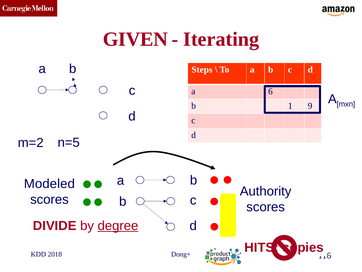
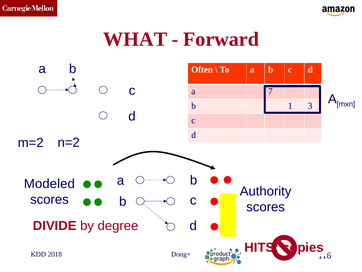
GIVEN: GIVEN -> WHAT (135, 39)
Iterating: Iterating -> Forward (221, 39)
Steps: Steps -> Often (202, 70)
6: 6 -> 7 (270, 91)
9: 9 -> 3 (310, 106)
n=5: n=5 -> n=2 (69, 142)
degree underline: present -> none (118, 225)
